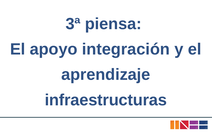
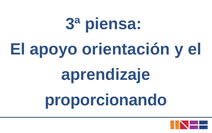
integración: integración -> orientación (126, 49)
infraestructuras: infraestructuras -> proporcionando (106, 100)
